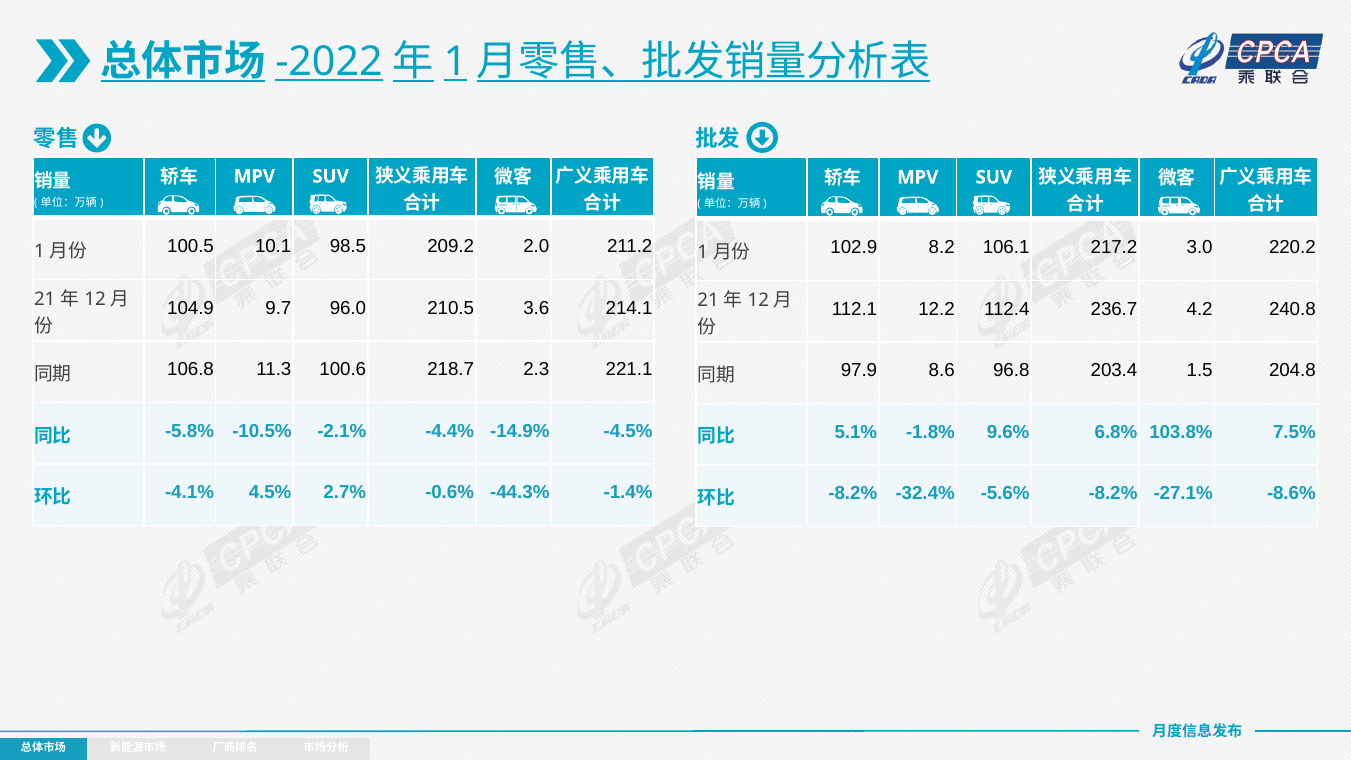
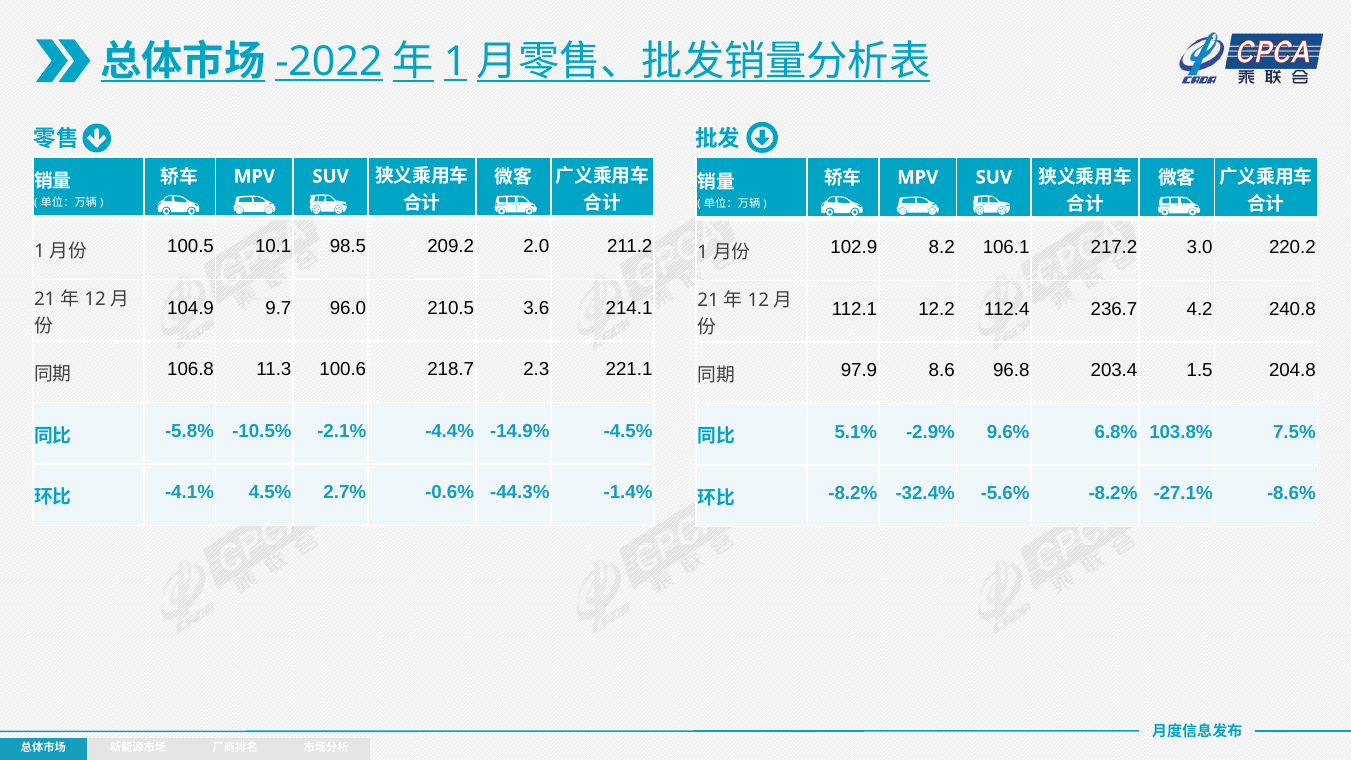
-1.8%: -1.8% -> -2.9% (930, 432)
